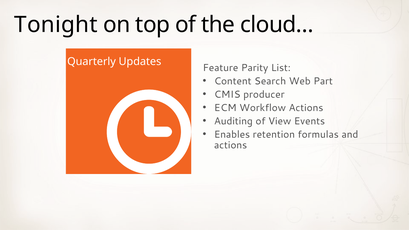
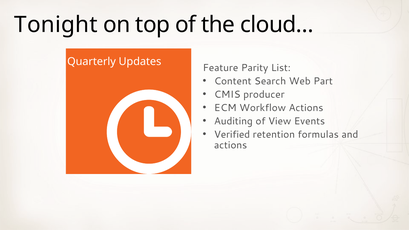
Enables: Enables -> Verified (232, 134)
